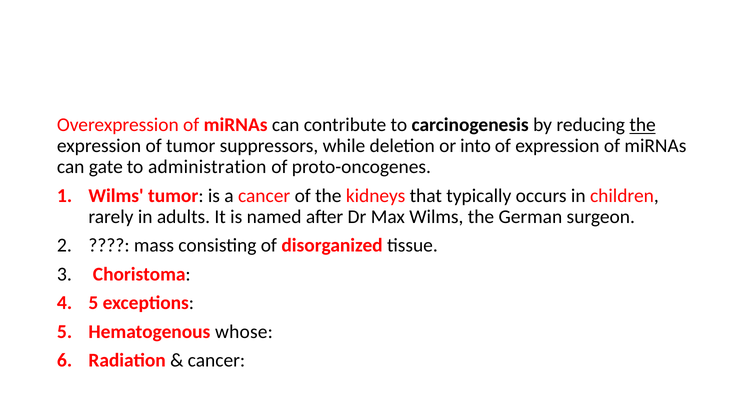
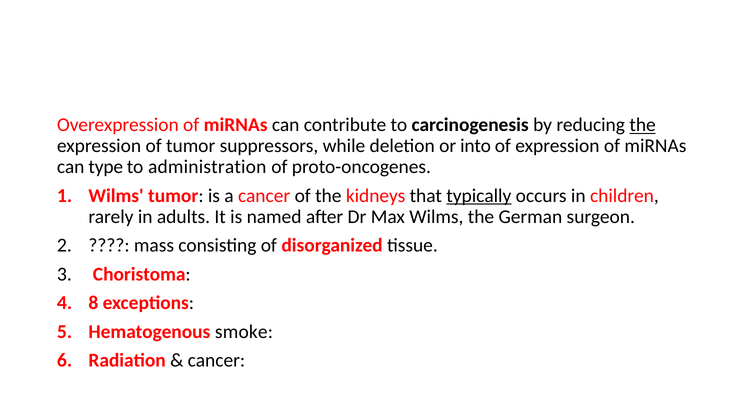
gate: gate -> type (106, 167)
typically underline: none -> present (479, 196)
4 5: 5 -> 8 (93, 303)
whose: whose -> smoke (244, 332)
